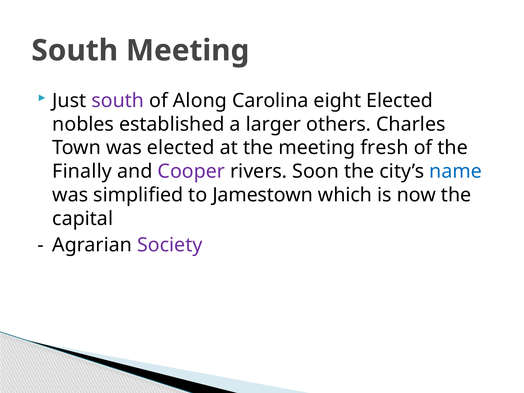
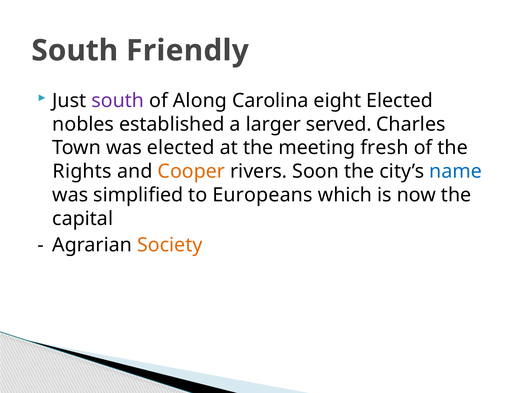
South Meeting: Meeting -> Friendly (187, 51)
others: others -> served (339, 124)
Finally: Finally -> Rights (82, 171)
Cooper colour: purple -> orange (191, 171)
Jamestown: Jamestown -> Europeans (263, 195)
Society colour: purple -> orange (170, 245)
